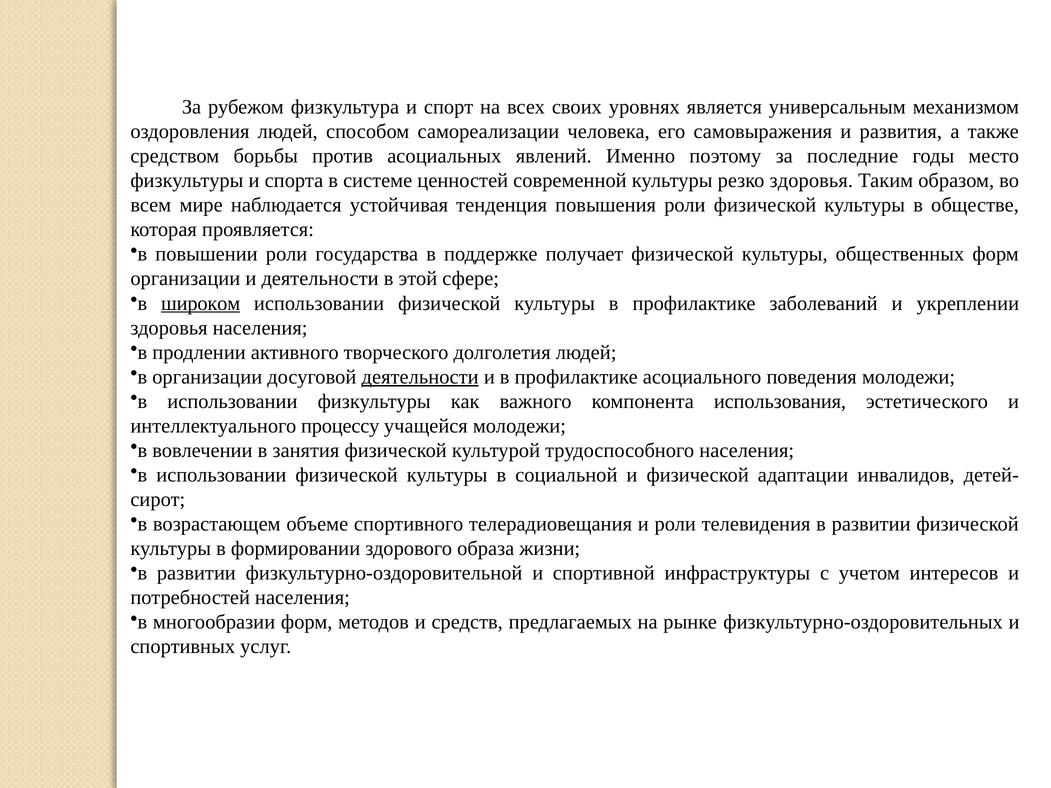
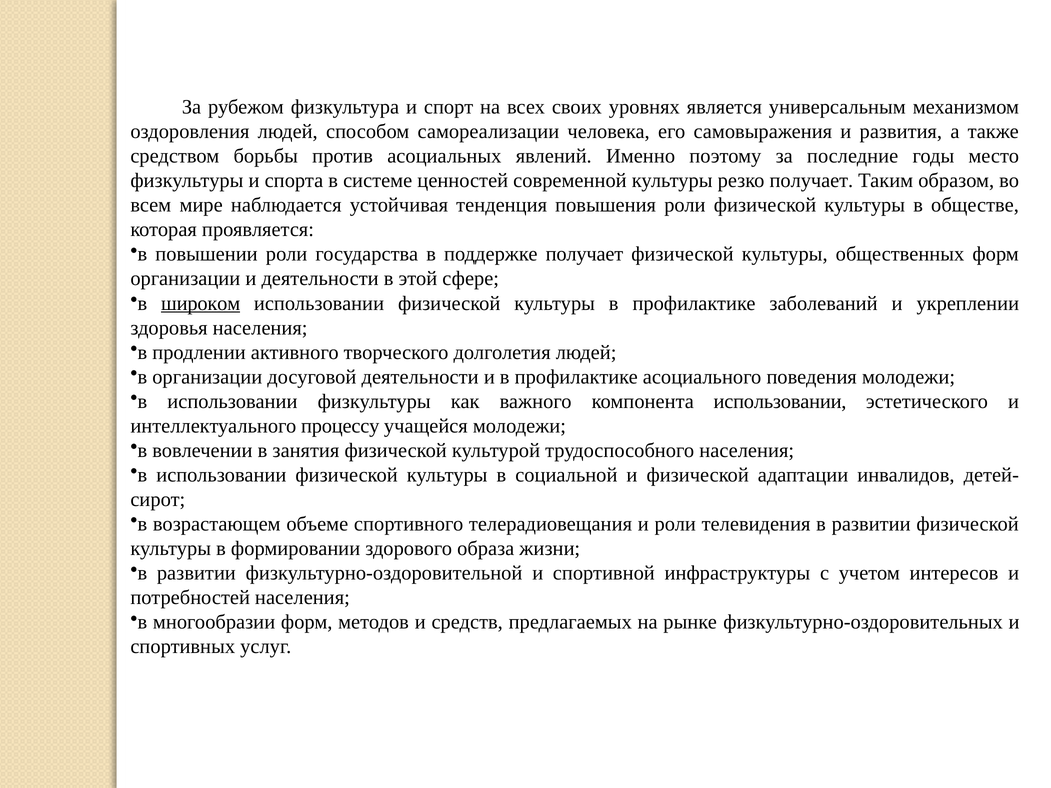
резко здоровья: здоровья -> получает (811, 181)
деятельности underline: present -> none (420, 377)
компонента использования: использования -> использовании (780, 402)
